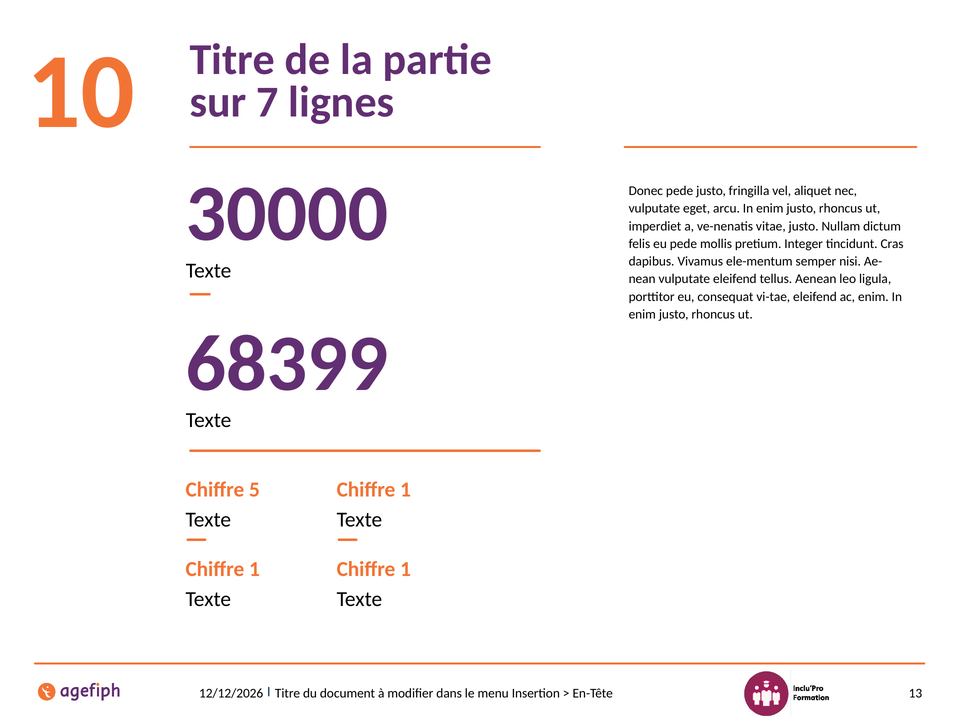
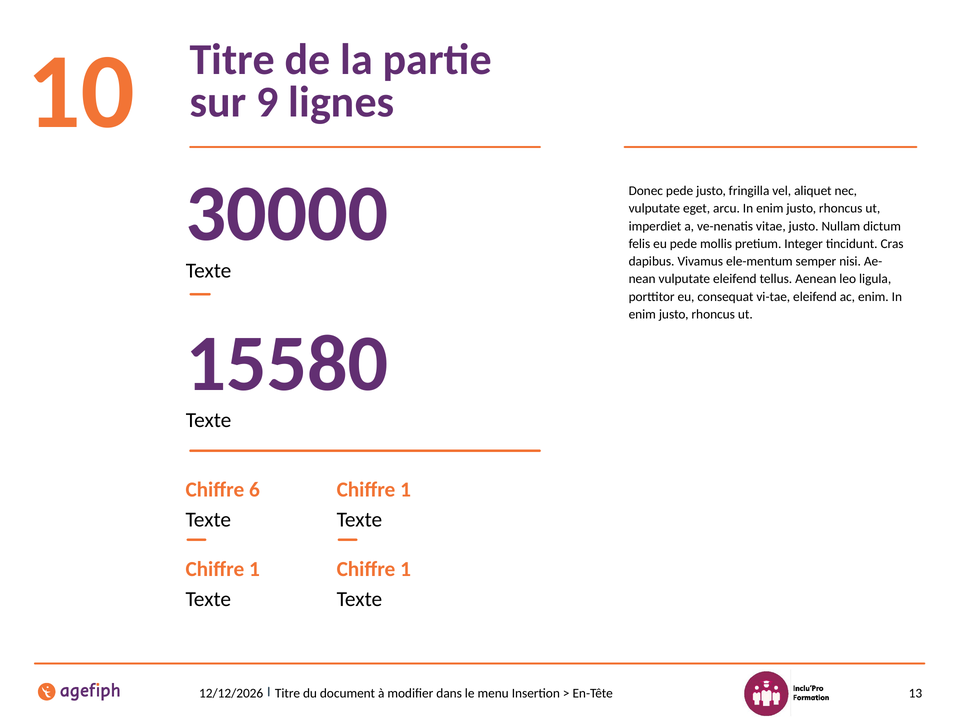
7: 7 -> 9 (267, 102)
68399: 68399 -> 15580 (287, 363)
5: 5 -> 6 (254, 490)
